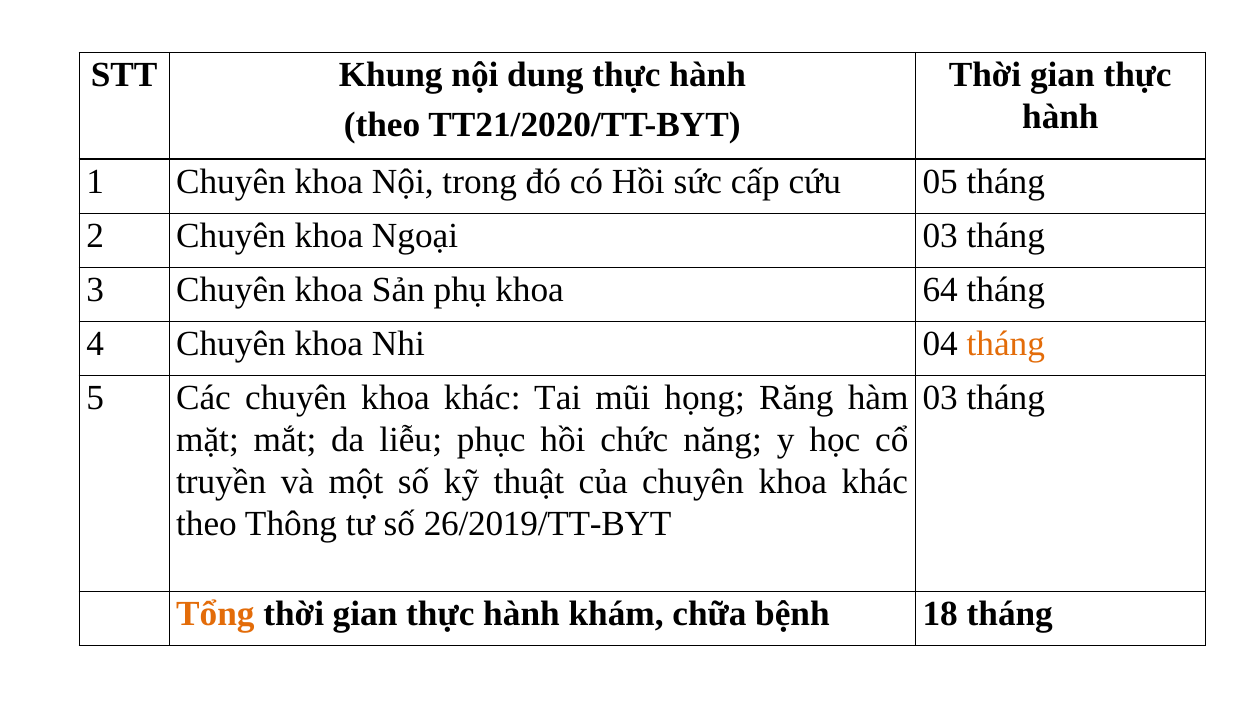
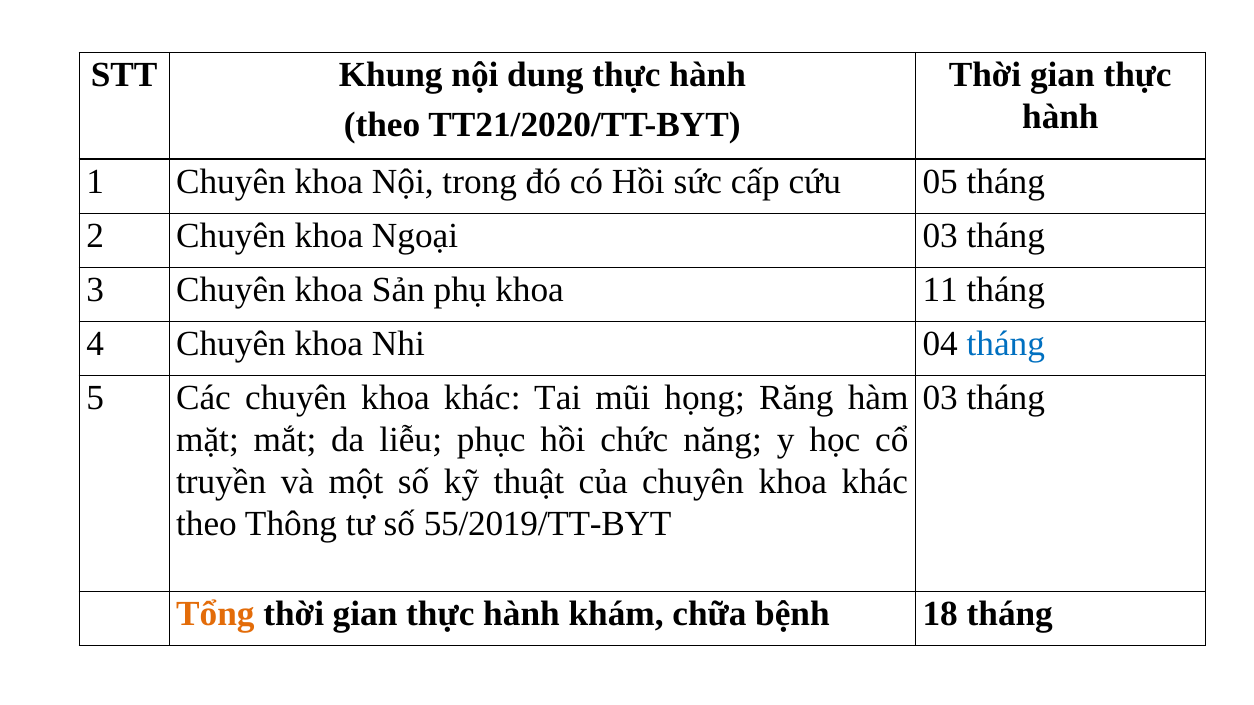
64: 64 -> 11 (940, 290)
tháng colour: orange -> blue (1006, 344)
26/2019/TT-BYT: 26/2019/TT-BYT -> 55/2019/TT-BYT (548, 524)
